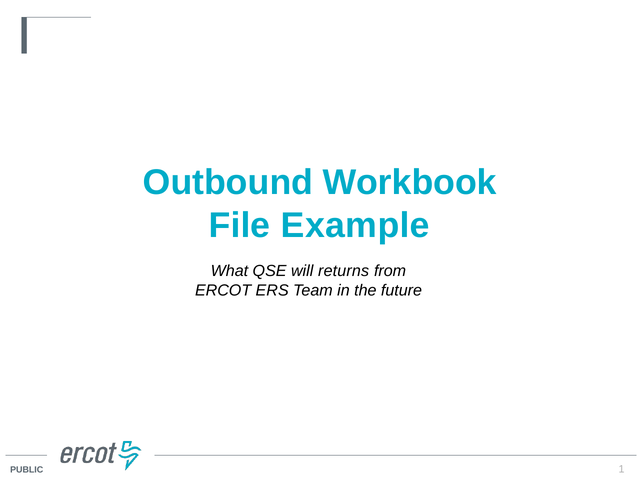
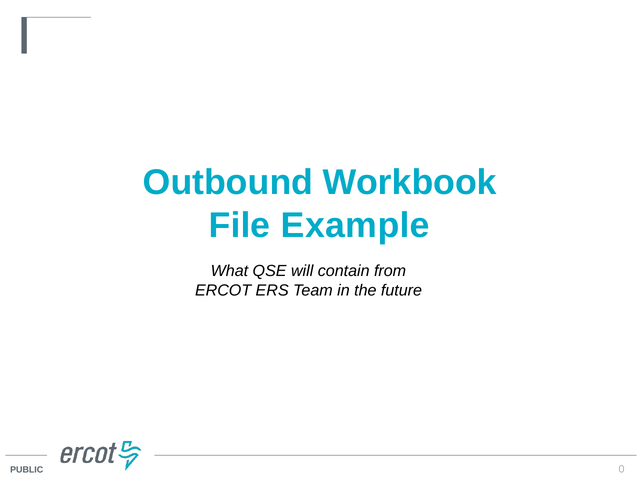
returns: returns -> contain (344, 271)
1: 1 -> 0 (622, 470)
